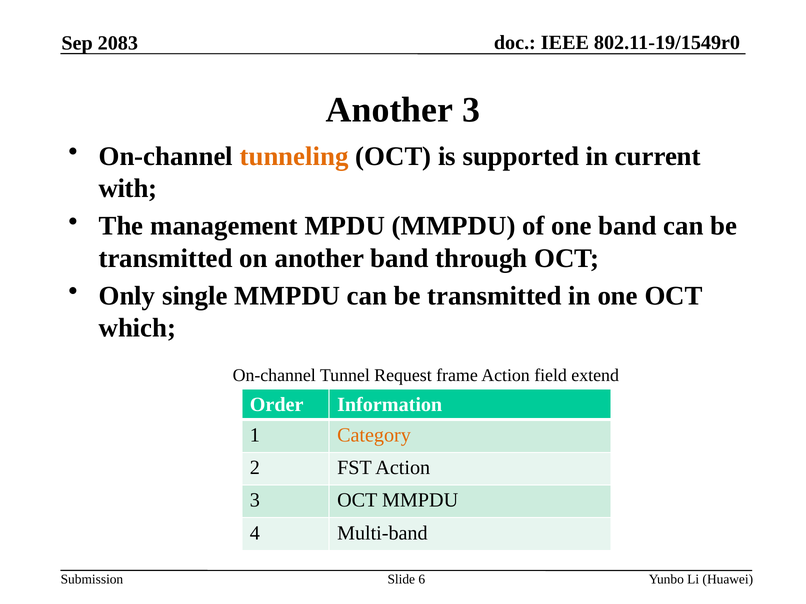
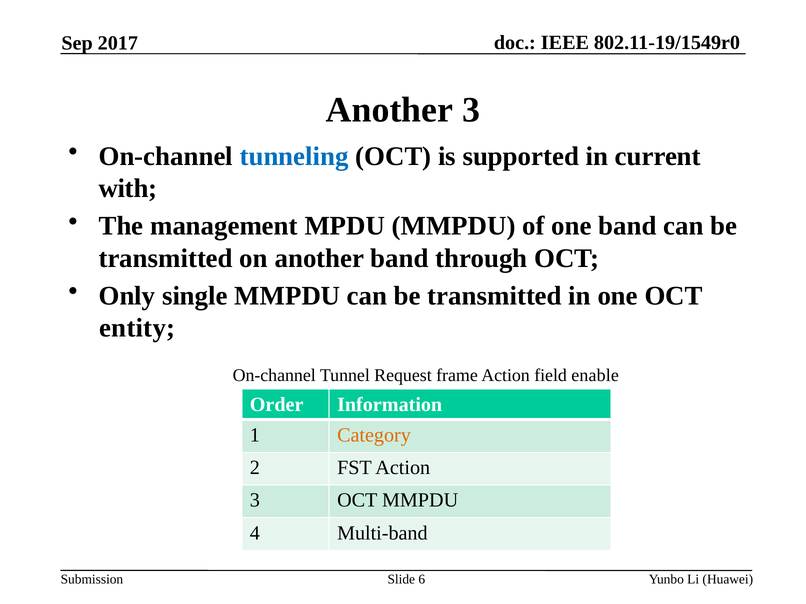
2083: 2083 -> 2017 (118, 43)
tunneling colour: orange -> blue (294, 156)
which: which -> entity (137, 328)
extend: extend -> enable (595, 376)
